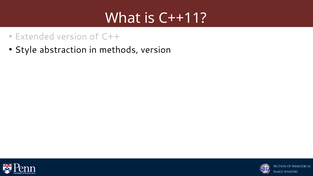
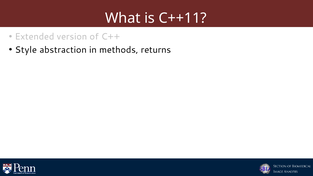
methods version: version -> returns (156, 50)
